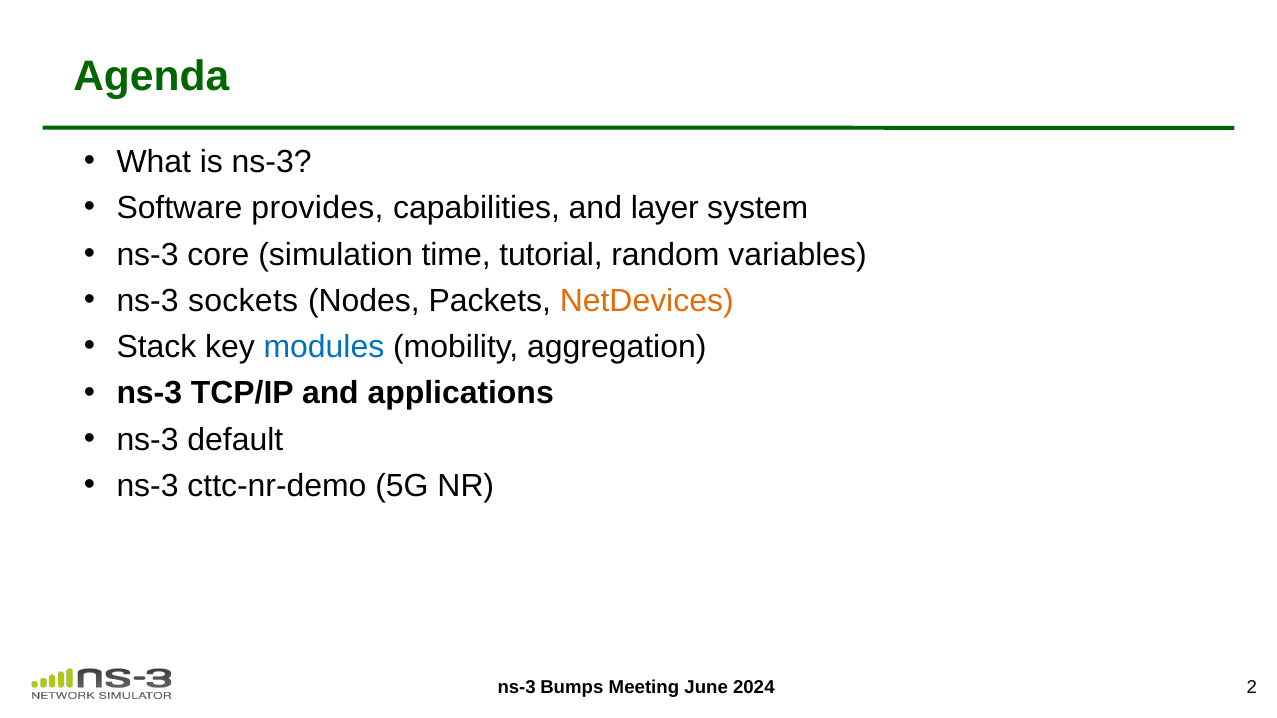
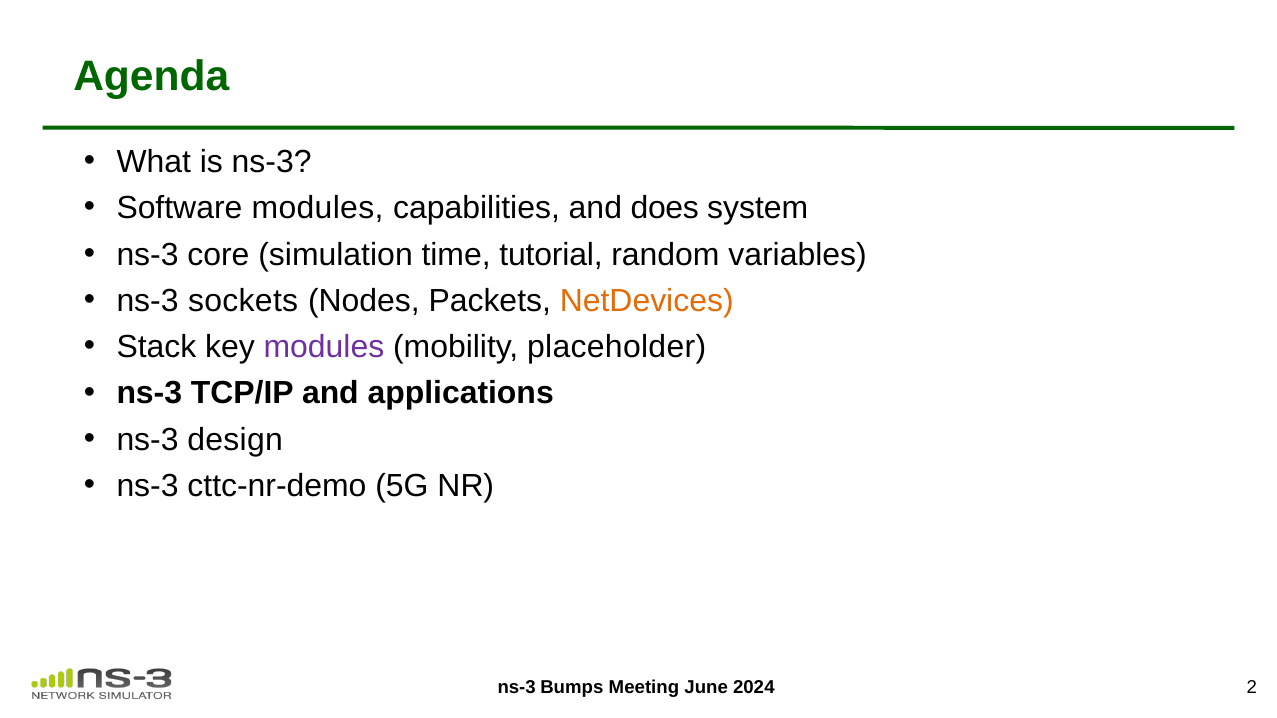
Software provides: provides -> modules (318, 208)
layer: layer -> does (665, 208)
modules colour: blue -> purple (324, 347)
aggregation: aggregation -> placeholder (617, 347)
default: default -> design (235, 440)
